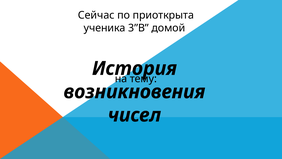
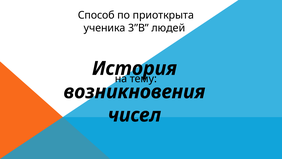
Сейчас: Сейчас -> Способ (96, 15)
домой: домой -> людей (168, 28)
